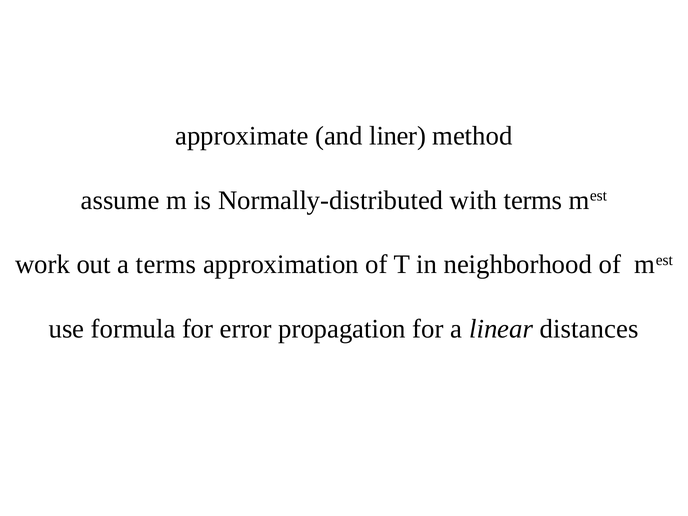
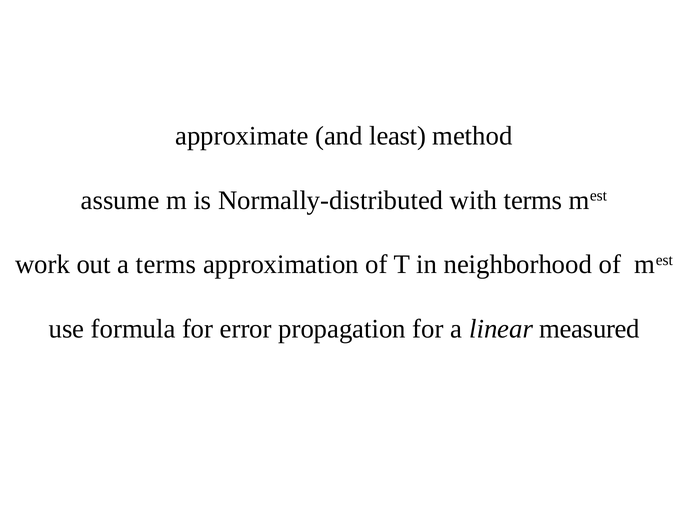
liner: liner -> least (398, 136)
distances: distances -> measured (590, 329)
